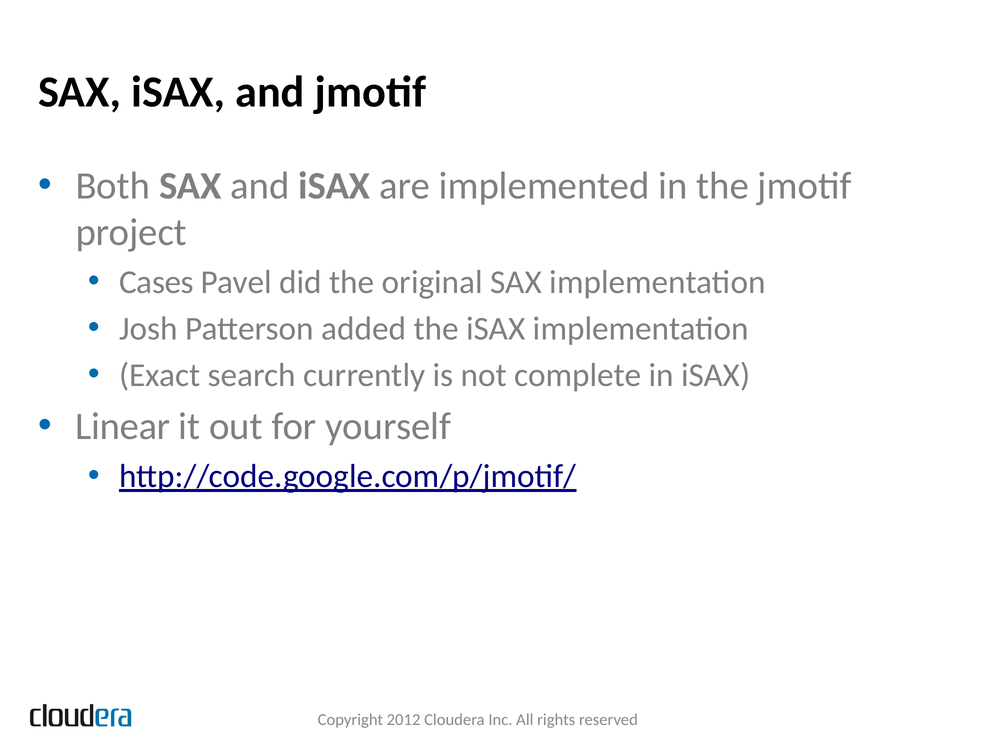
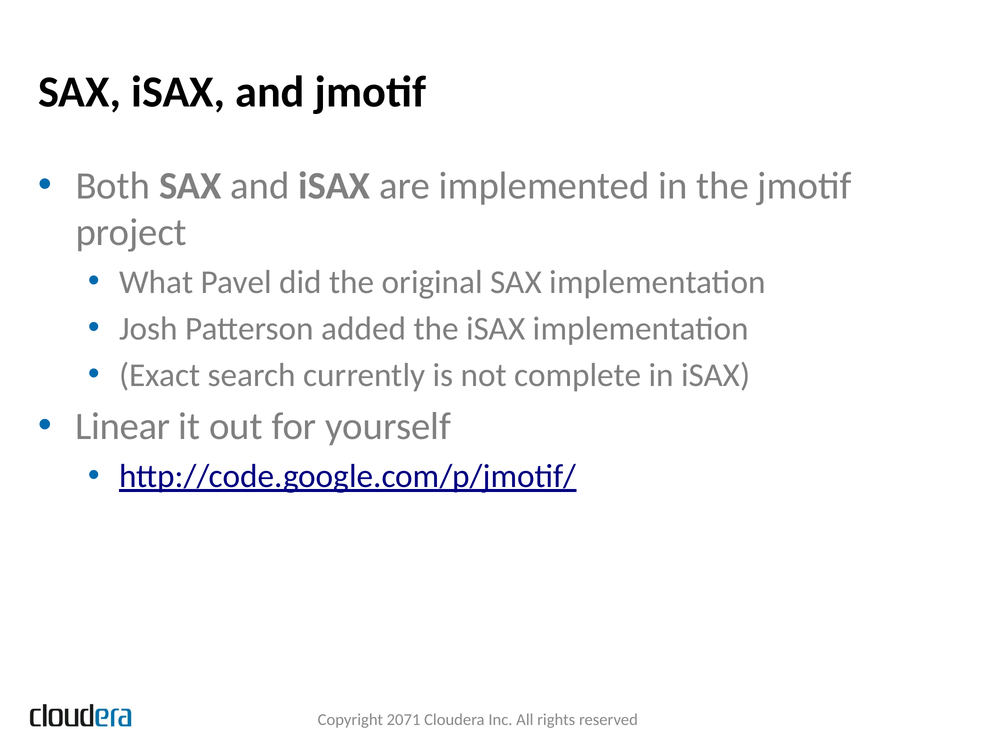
Cases: Cases -> What (156, 282)
2012: 2012 -> 2071 (404, 719)
